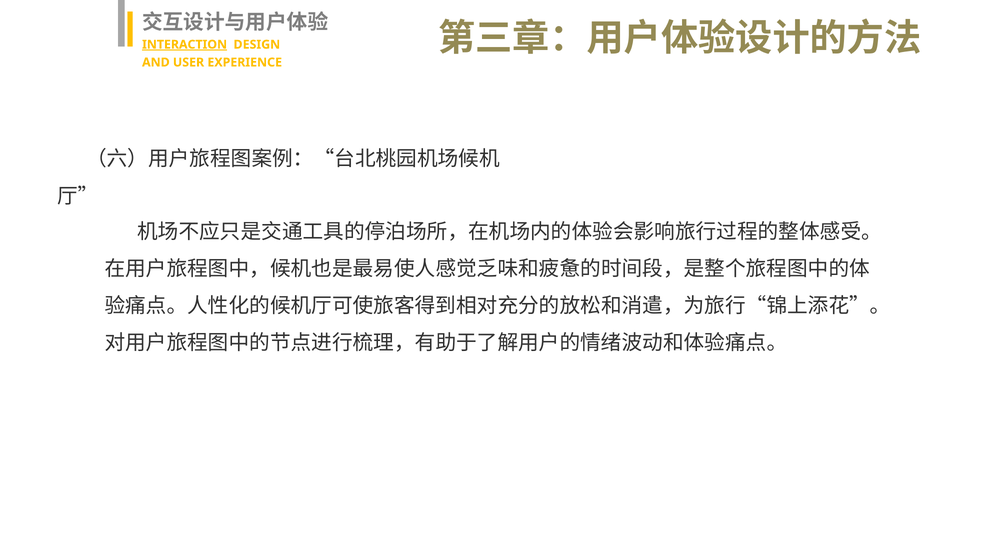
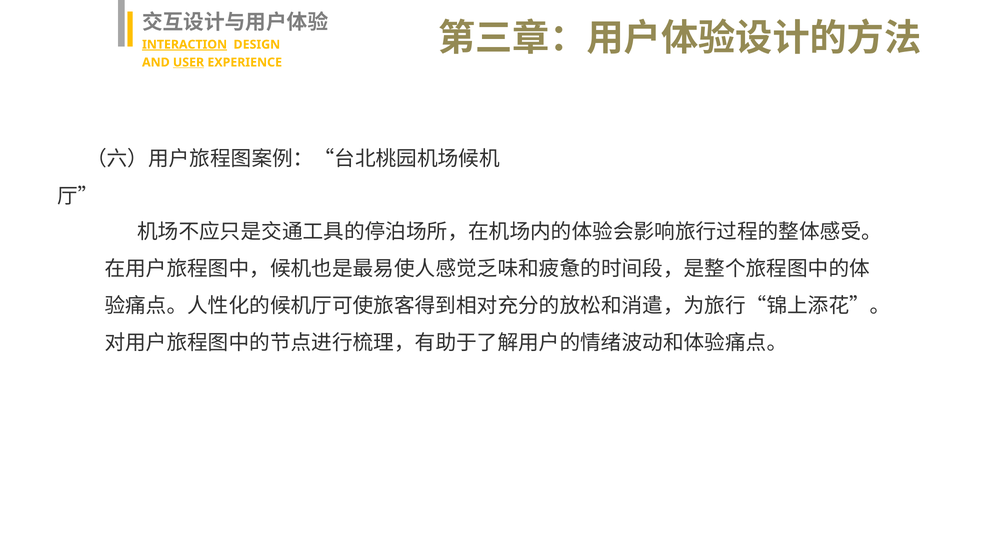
USER underline: none -> present (189, 62)
